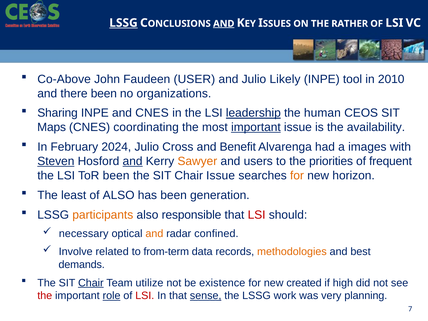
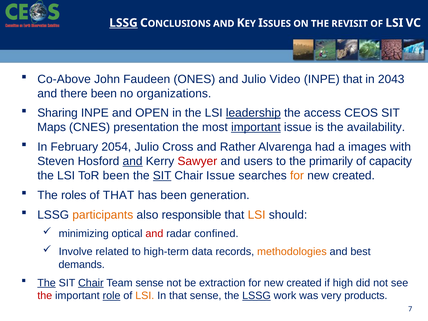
AND underline: present -> none (224, 24)
RATHER: RATHER -> REVISIT (350, 24)
USER: USER -> ONES (194, 79)
Likely: Likely -> Video (285, 79)
INPE tool: tool -> that (353, 79)
2010: 2010 -> 2043 (391, 79)
and CNES: CNES -> OPEN (152, 113)
human: human -> access (322, 113)
coordinating: coordinating -> presentation (146, 127)
2024: 2024 -> 2054 (116, 147)
Benefit: Benefit -> Rather (238, 147)
Steven underline: present -> none (56, 161)
Sawyer colour: orange -> red (197, 161)
priorities: priorities -> primarily (331, 161)
frequent: frequent -> capacity (391, 161)
SIT underline: none -> present (162, 175)
horizon: horizon -> created (354, 175)
least: least -> roles (74, 195)
of ALSO: ALSO -> THAT (119, 195)
LSI colour: red -> orange (257, 215)
necessary: necessary -> minimizing (84, 234)
and colour: orange -> red (154, 234)
from-term: from-term -> high-term (166, 252)
The underline: none -> present (47, 283)
Team utilize: utilize -> sense (150, 283)
existence: existence -> extraction (222, 283)
LSI colour: red -> orange (145, 296)
sense underline: present -> none (206, 296)
LSSG underline: none -> present (256, 296)
planning: planning -> products (366, 296)
